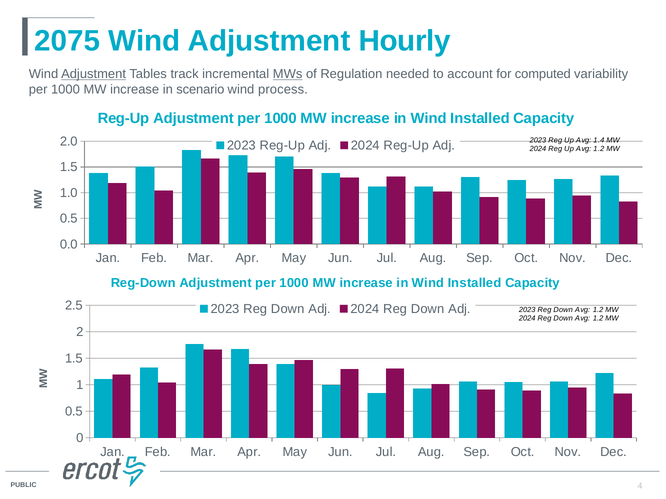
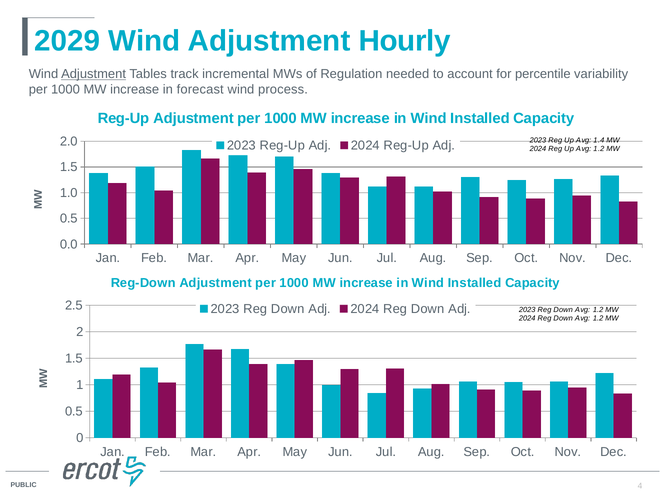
2075: 2075 -> 2029 (67, 41)
MWs underline: present -> none (288, 74)
computed: computed -> percentile (543, 74)
scenario: scenario -> forecast (200, 90)
